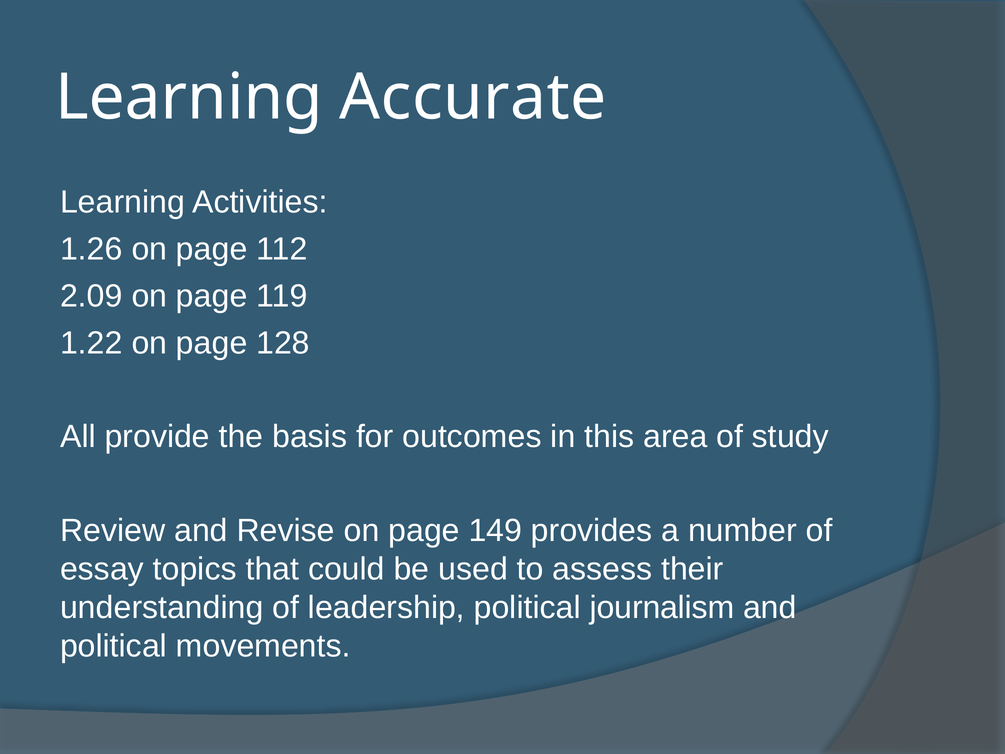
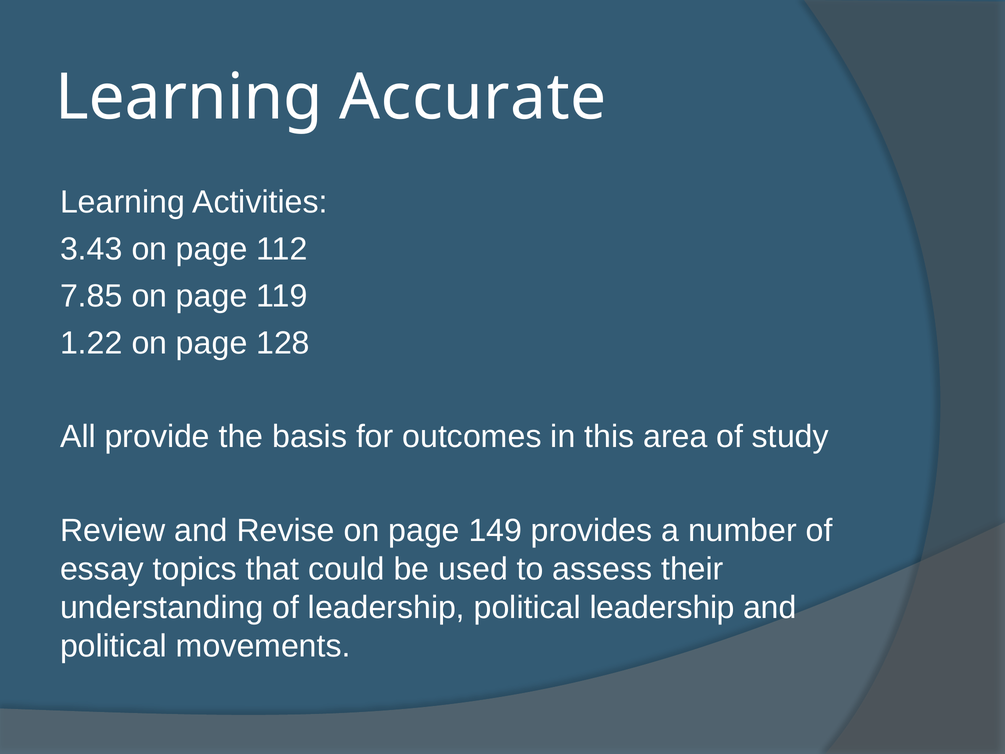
1.26: 1.26 -> 3.43 (91, 249)
2.09: 2.09 -> 7.85 (91, 296)
political journalism: journalism -> leadership (662, 608)
